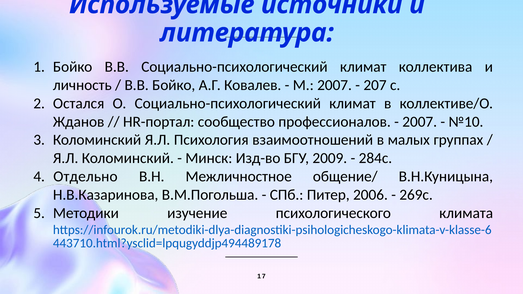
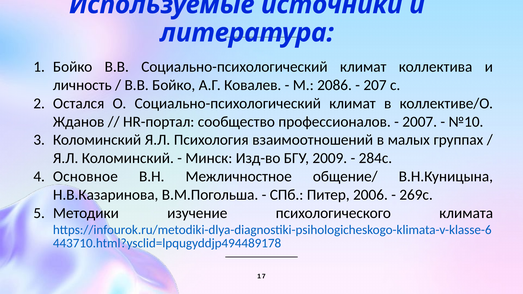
М 2007: 2007 -> 2086 (335, 85)
Отдельно: Отдельно -> Основное (85, 177)
